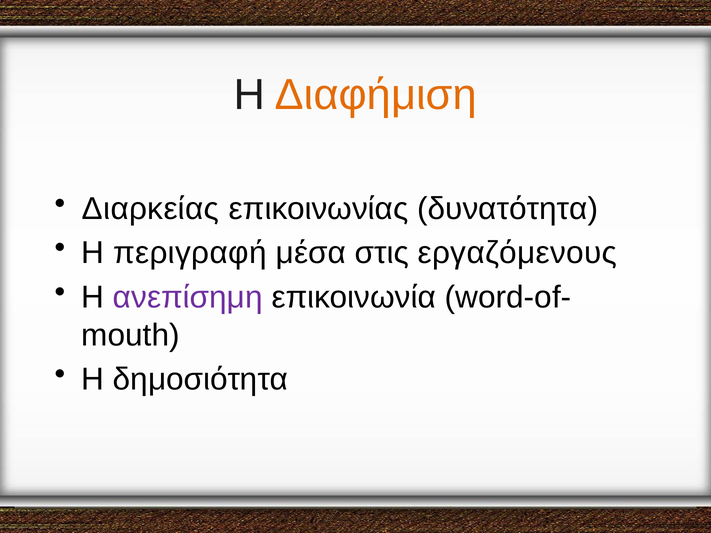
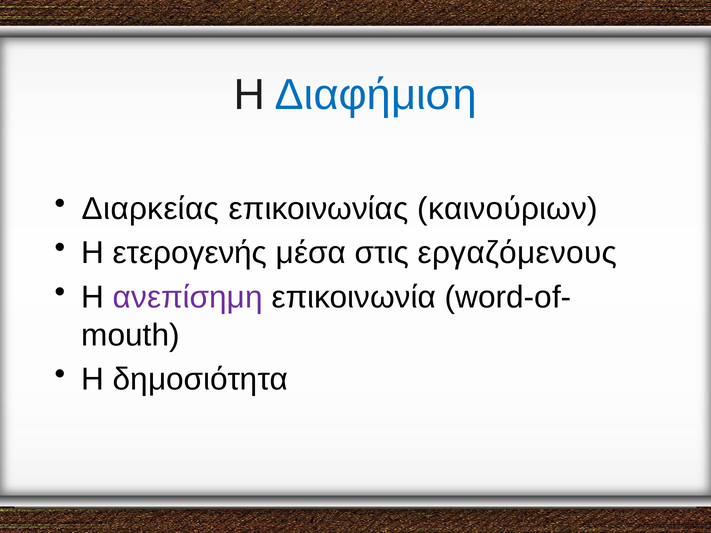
Διαφήμιση colour: orange -> blue (376, 95)
δυνατότητα: δυνατότητα -> καινούριων (508, 209)
περιγραφή: περιγραφή -> ετερογενής (190, 253)
